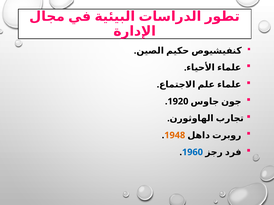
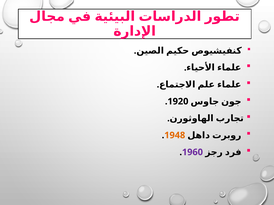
1960 colour: blue -> purple (192, 153)
